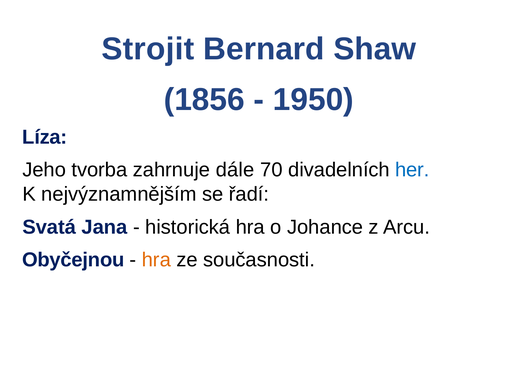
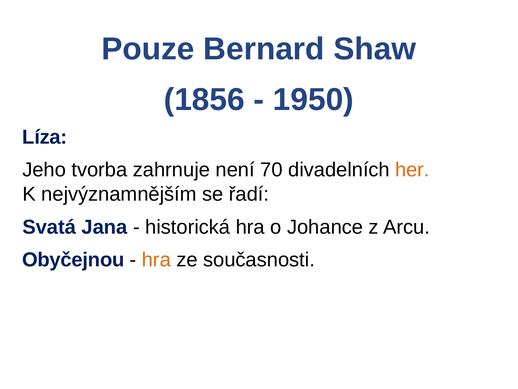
Strojit: Strojit -> Pouze (148, 49)
dále: dále -> není (235, 170)
her colour: blue -> orange (412, 170)
